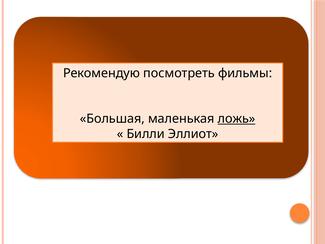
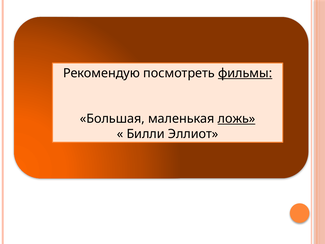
фильмы underline: none -> present (245, 73)
